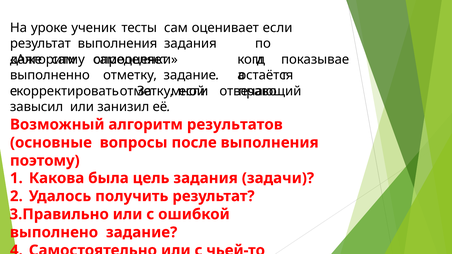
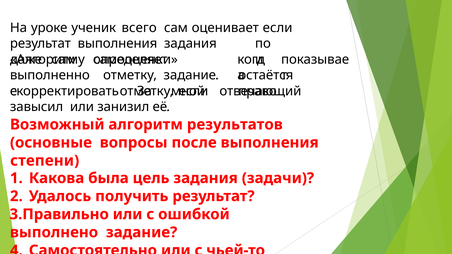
тесты: тесты -> всего (139, 28)
поэтому: поэтому -> степени (45, 161)
